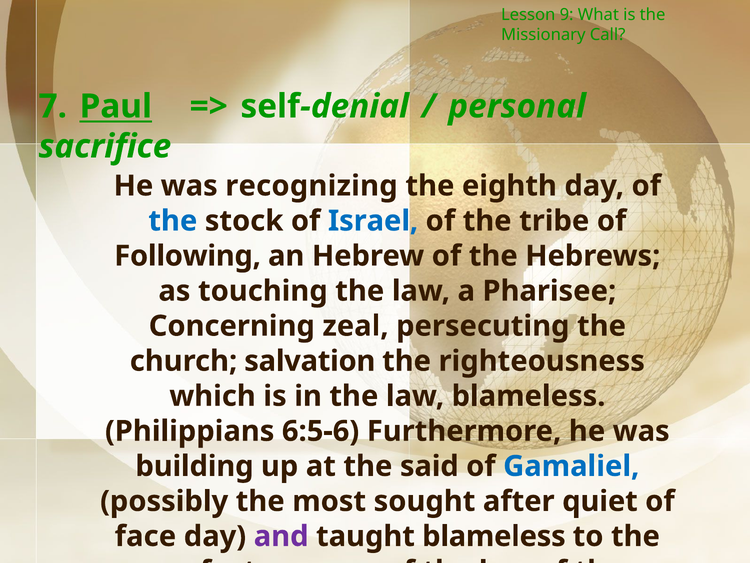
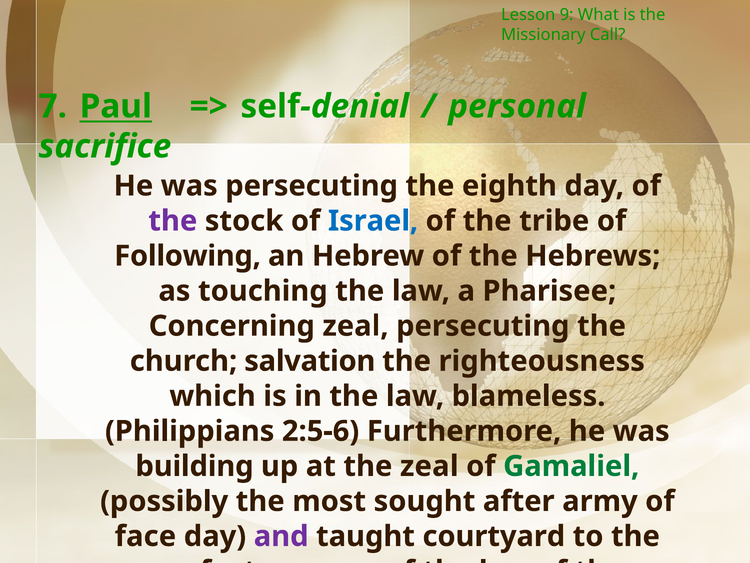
was recognizing: recognizing -> persecuting (312, 186)
the colour: blue -> purple (173, 221)
6:5-6: 6:5-6 -> 2:5-6 (321, 431)
the said: said -> zeal (429, 466)
Gamaliel colour: blue -> green (571, 466)
quiet: quiet -> army (600, 501)
taught blameless: blameless -> courtyard (494, 536)
